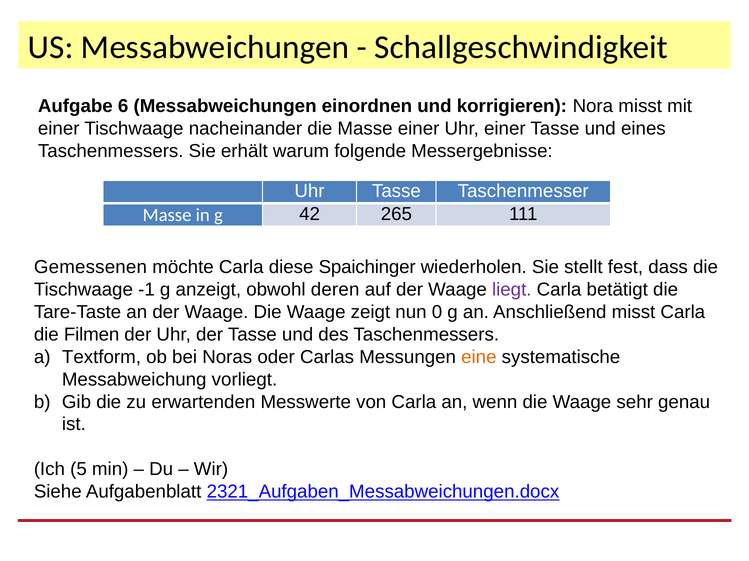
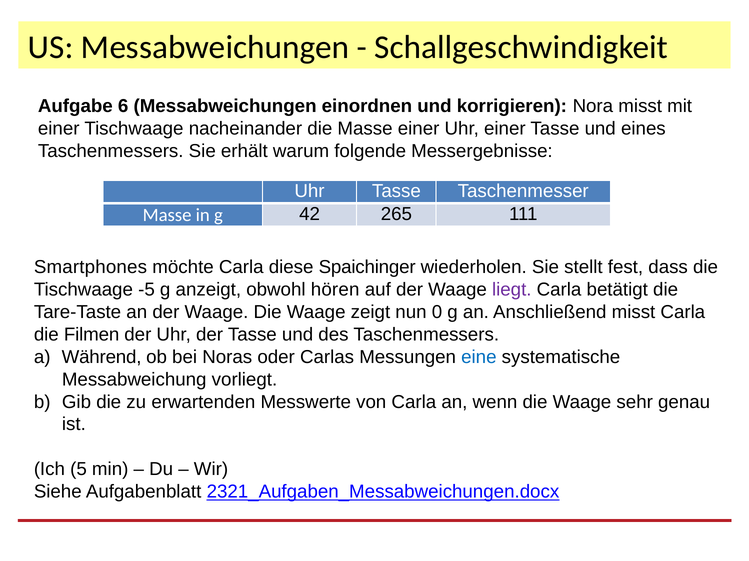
Gemessenen: Gemessenen -> Smartphones (90, 268)
-1: -1 -> -5 (147, 290)
deren: deren -> hören (335, 290)
Textform: Textform -> Während (102, 357)
eine colour: orange -> blue (479, 357)
